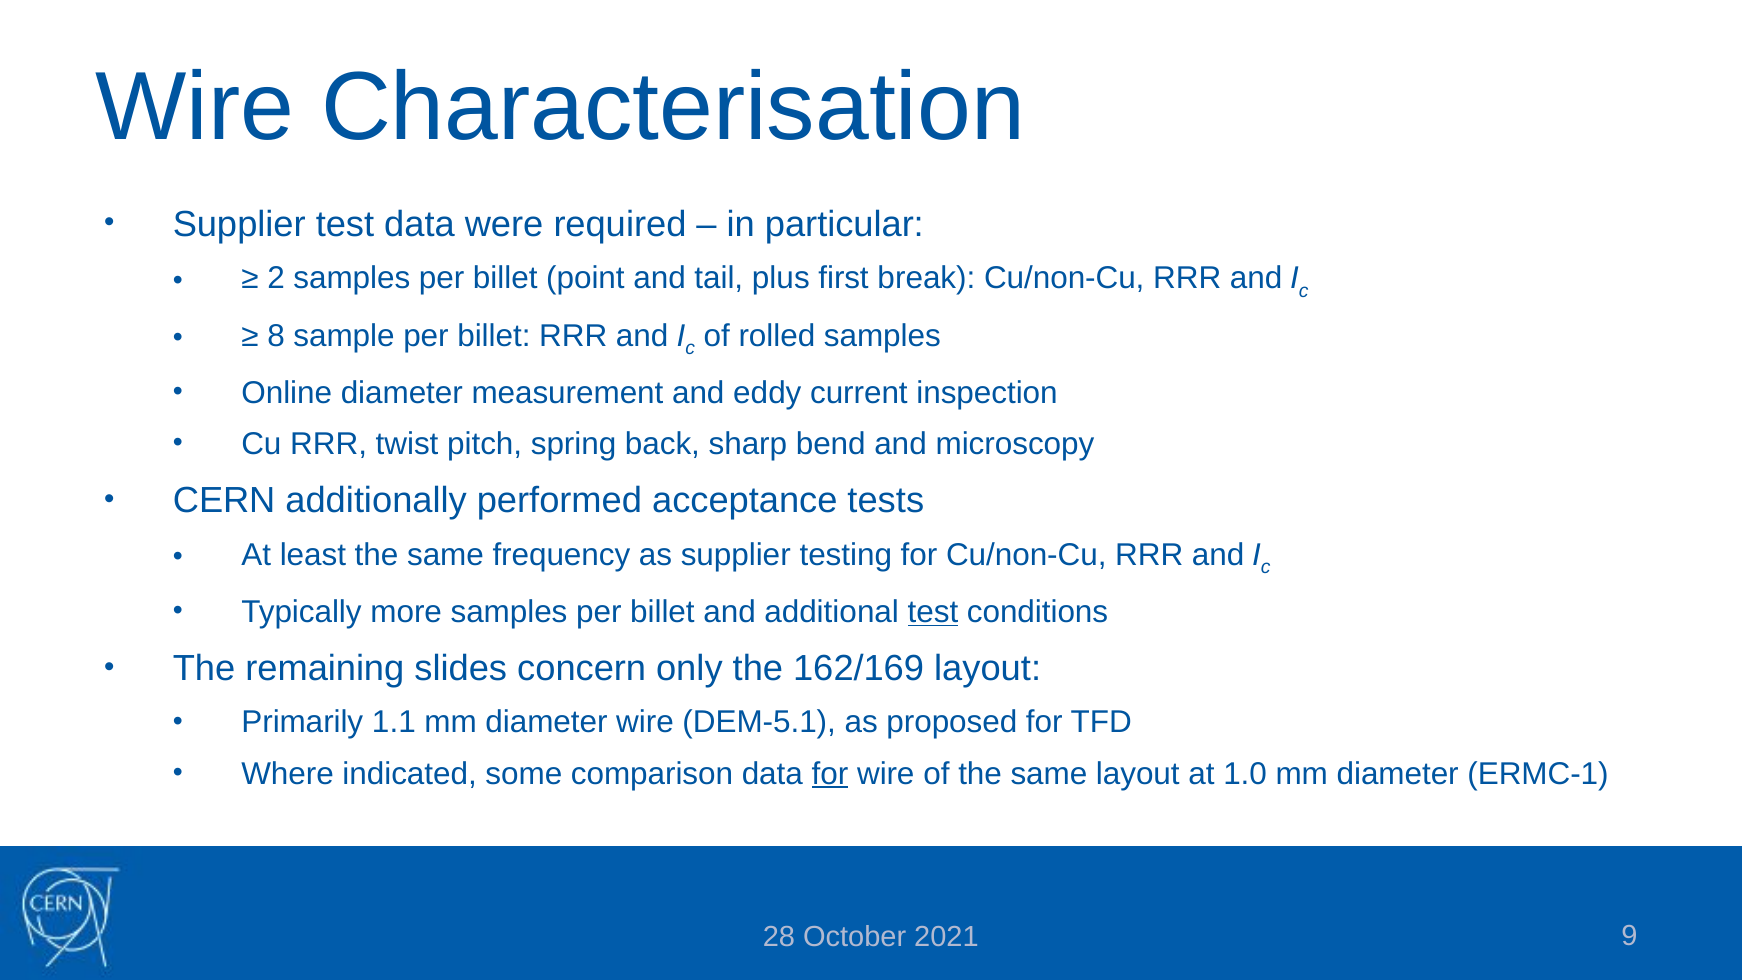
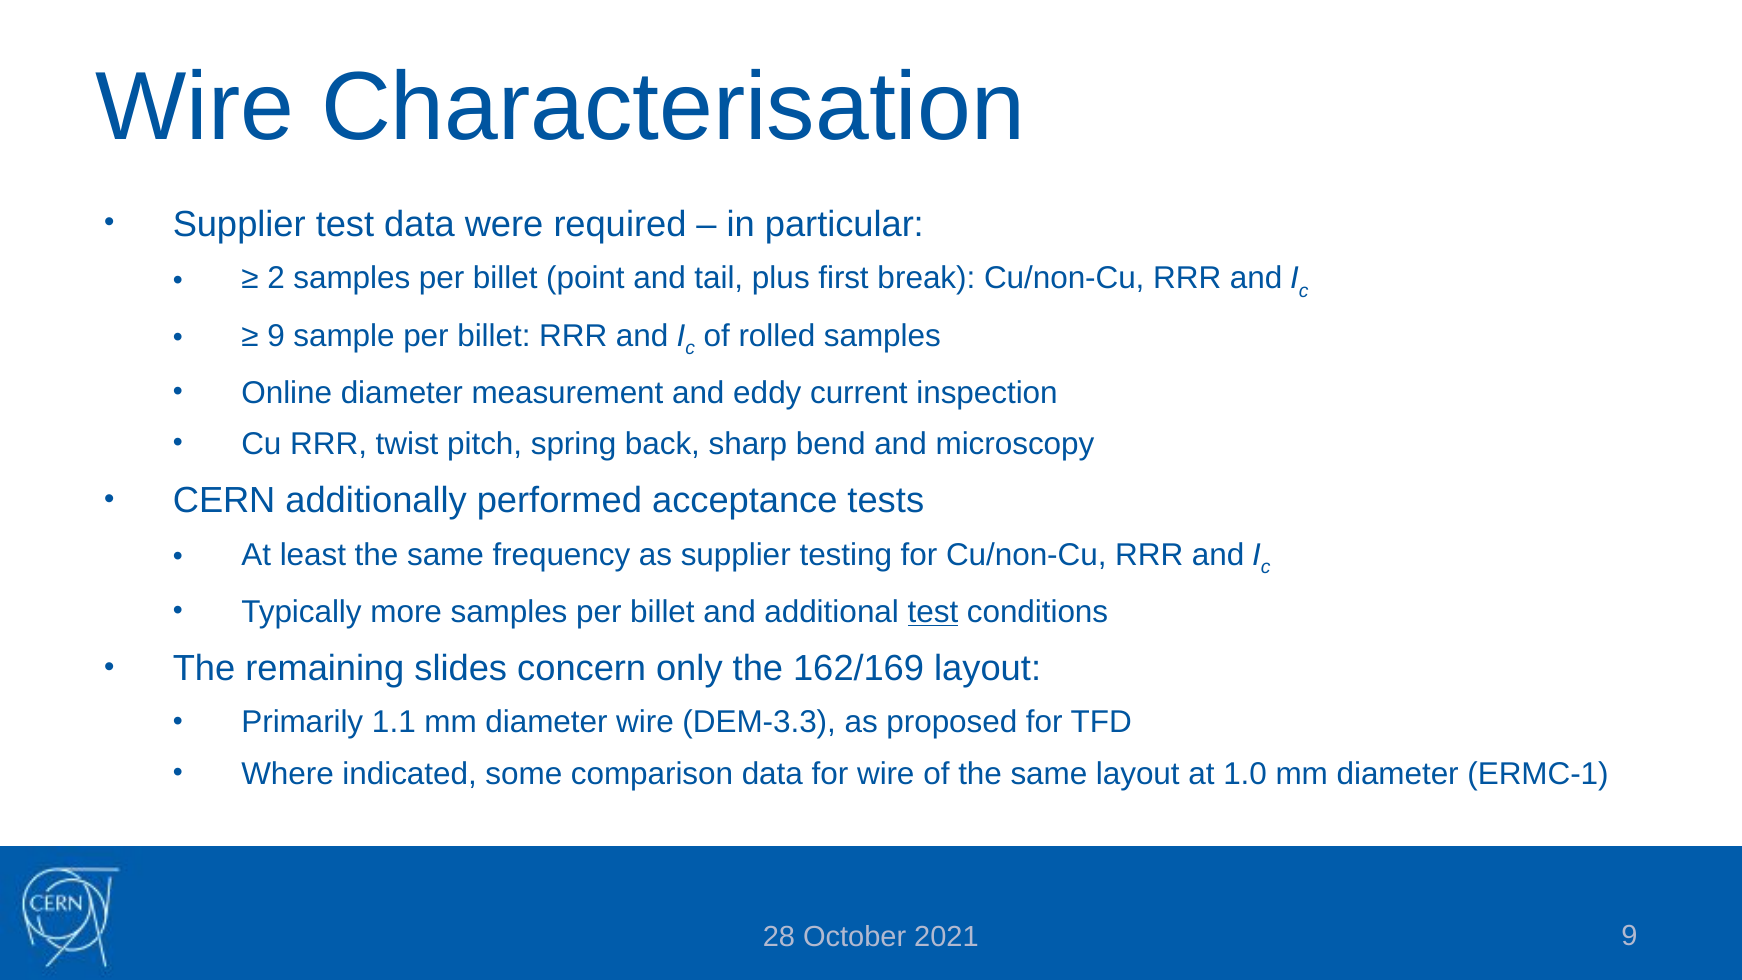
8: 8 -> 9 (276, 336)
DEM-5.1: DEM-5.1 -> DEM-3.3 (759, 722)
for underline: present -> none (830, 774)
